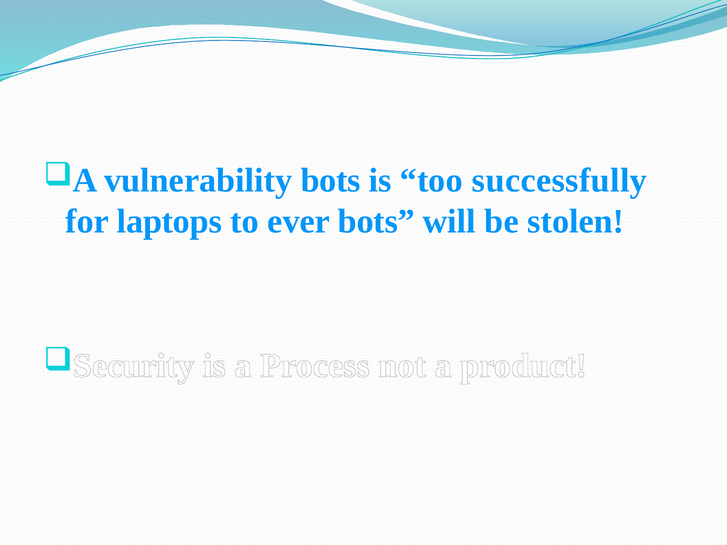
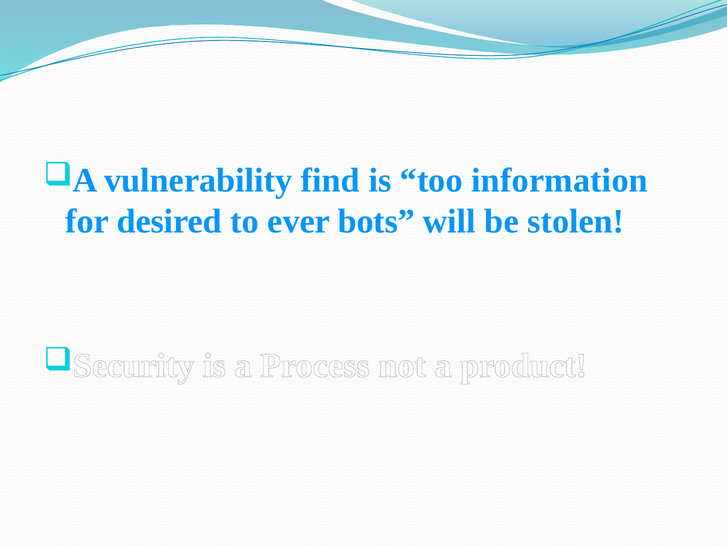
vulnerability bots: bots -> find (330, 180)
successfully: successfully -> information (560, 180)
laptops: laptops -> desired (169, 222)
